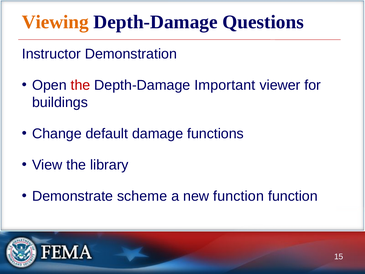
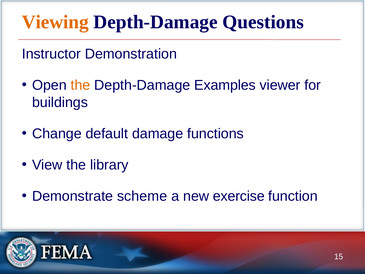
the colour: red -> orange (80, 85)
Important: Important -> Examples (225, 85)
new function: function -> exercise (239, 196)
